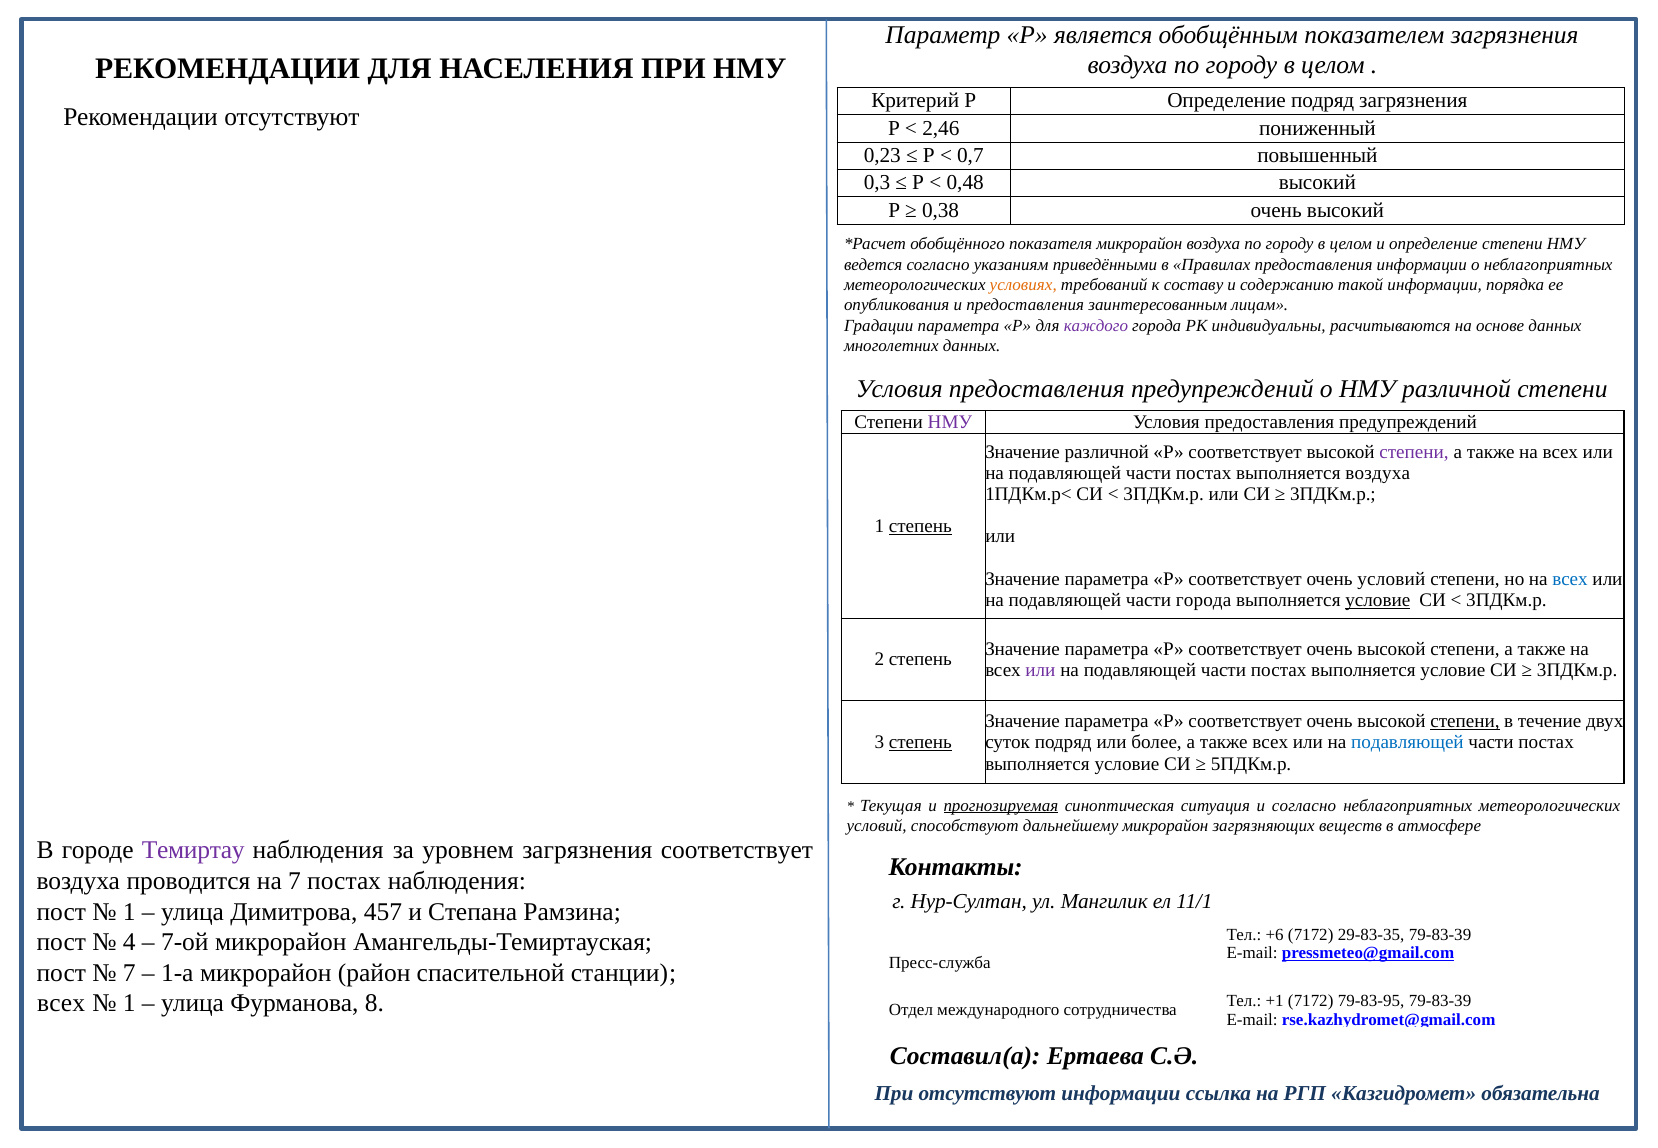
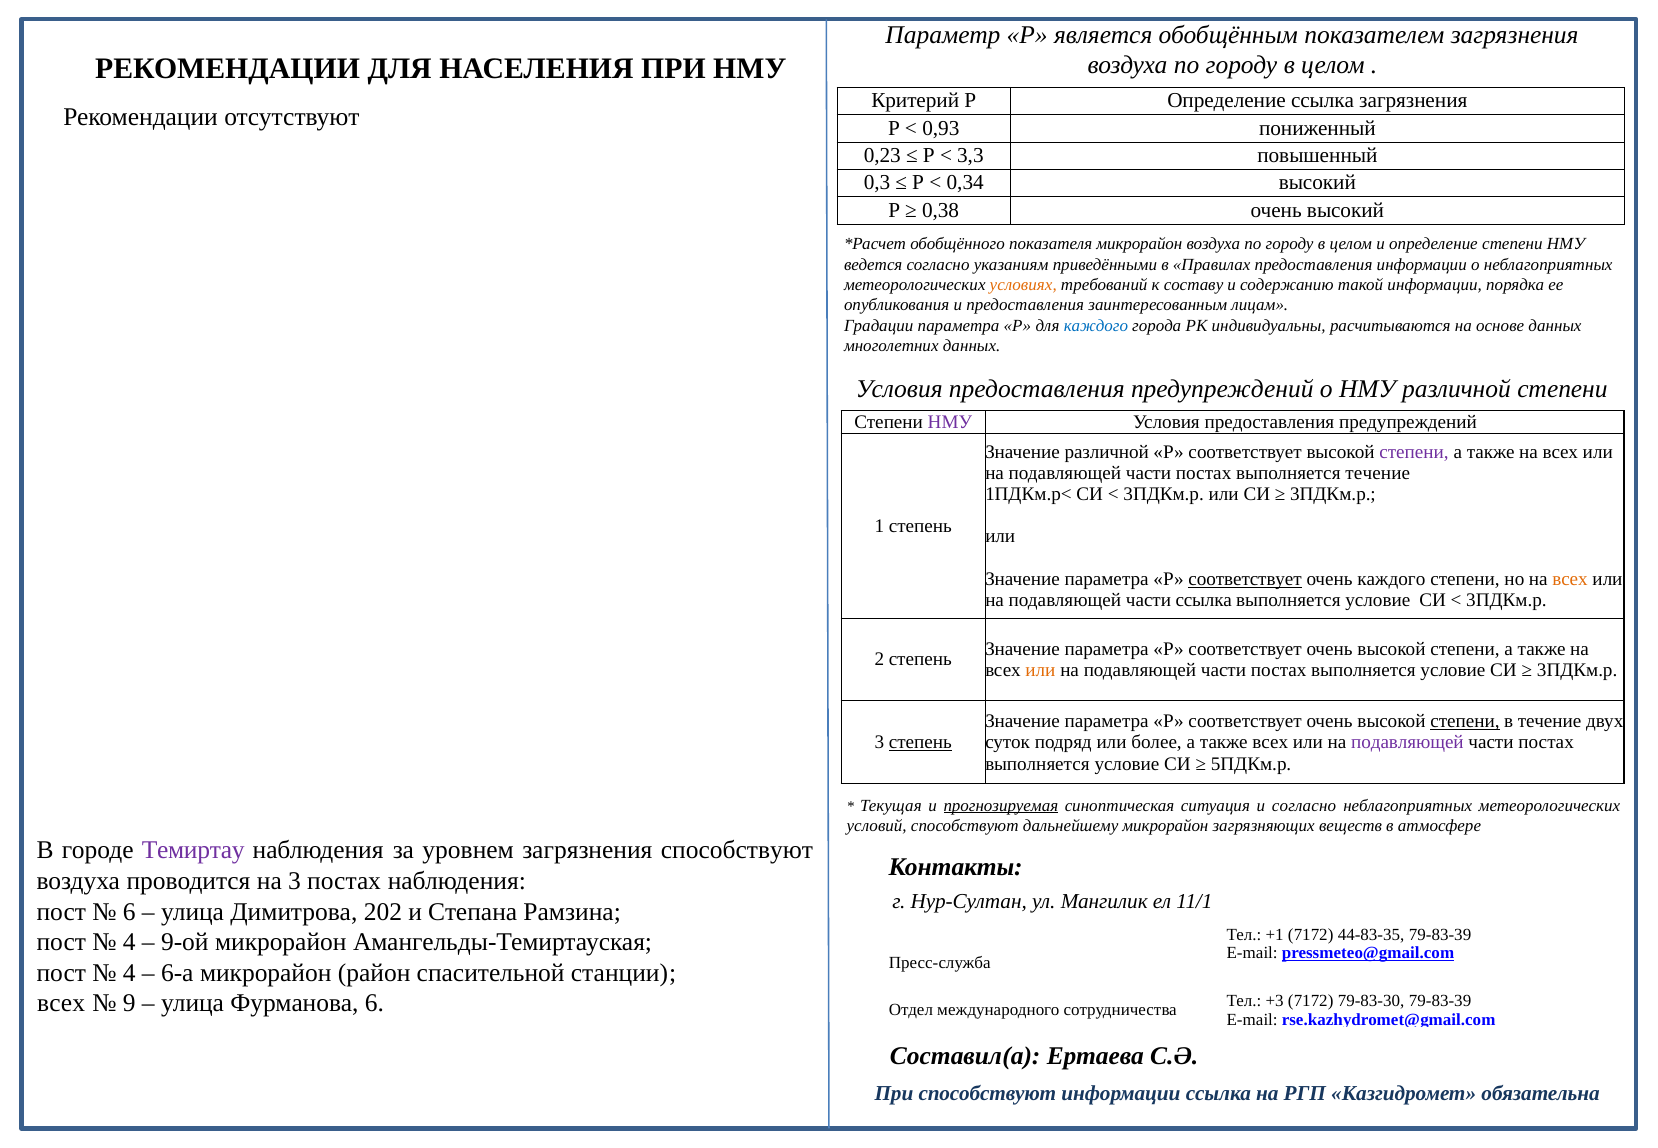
Определение подряд: подряд -> ссылка (1323, 101)
2,46: 2,46 -> 0,93 (941, 128)
0,7: 0,7 -> 3,3 (970, 156)
0,48: 0,48 -> 0,34 (965, 183)
каждого colour: purple -> blue (1096, 325)
выполняется воздуха: воздуха -> течение (1378, 473)
степень underline: present -> none (920, 526)
соответствует underline: none -> present (1245, 579)
очень условий: условий -> каждого (1391, 579)
всех colour: blue -> orange (1570, 579)
части города: города -> ссылка (1204, 600)
условие underline: present -> none (1378, 600)
или colour: purple -> orange (1040, 670)
подавляющей colour: blue -> purple (1407, 742)
загрязнения соответствует: соответствует -> способствуют (737, 850)
на 7: 7 -> 3 (294, 881)
1: 1 -> 6 (129, 912)
457: 457 -> 202 (383, 912)
+6: +6 -> +1 (1275, 934)
29-83-35: 29-83-35 -> 44-83-35 (1371, 934)
7-ой: 7-ой -> 9-ой (185, 942)
7: 7 -> 4 (129, 973)
1-а: 1-а -> 6-а (177, 973)
1: 1 -> 9 (129, 1003)
Фурманова 8: 8 -> 6 (374, 1003)
+1: +1 -> +3 (1275, 1001)
79-83-95: 79-83-95 -> 79-83-30 (1371, 1001)
При отсутствуют: отсутствуют -> способствуют (987, 1093)
